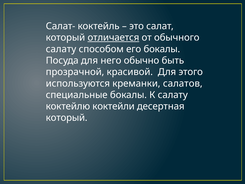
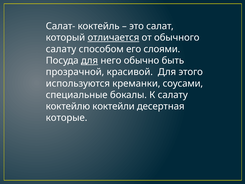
его бокалы: бокалы -> слоями (162, 49)
для underline: none -> present (89, 60)
салатов: салатов -> соусами (183, 83)
который: который -> которые (67, 118)
